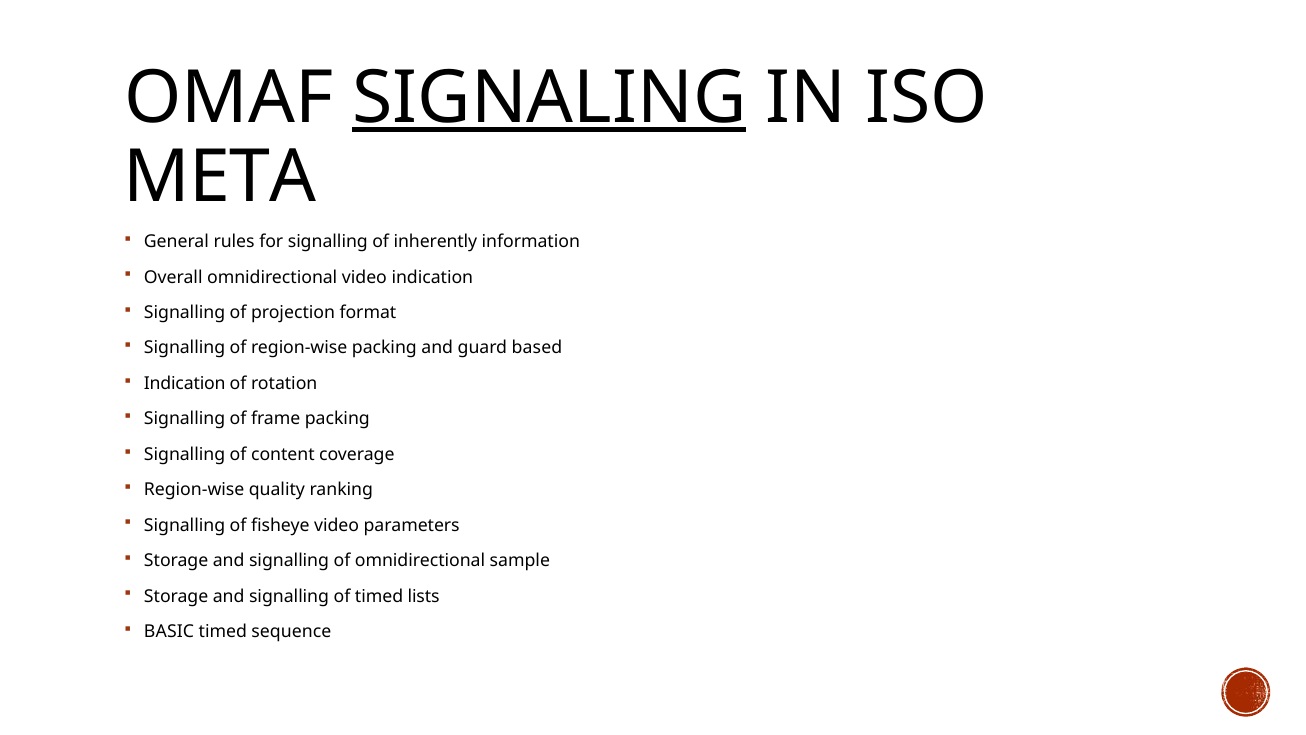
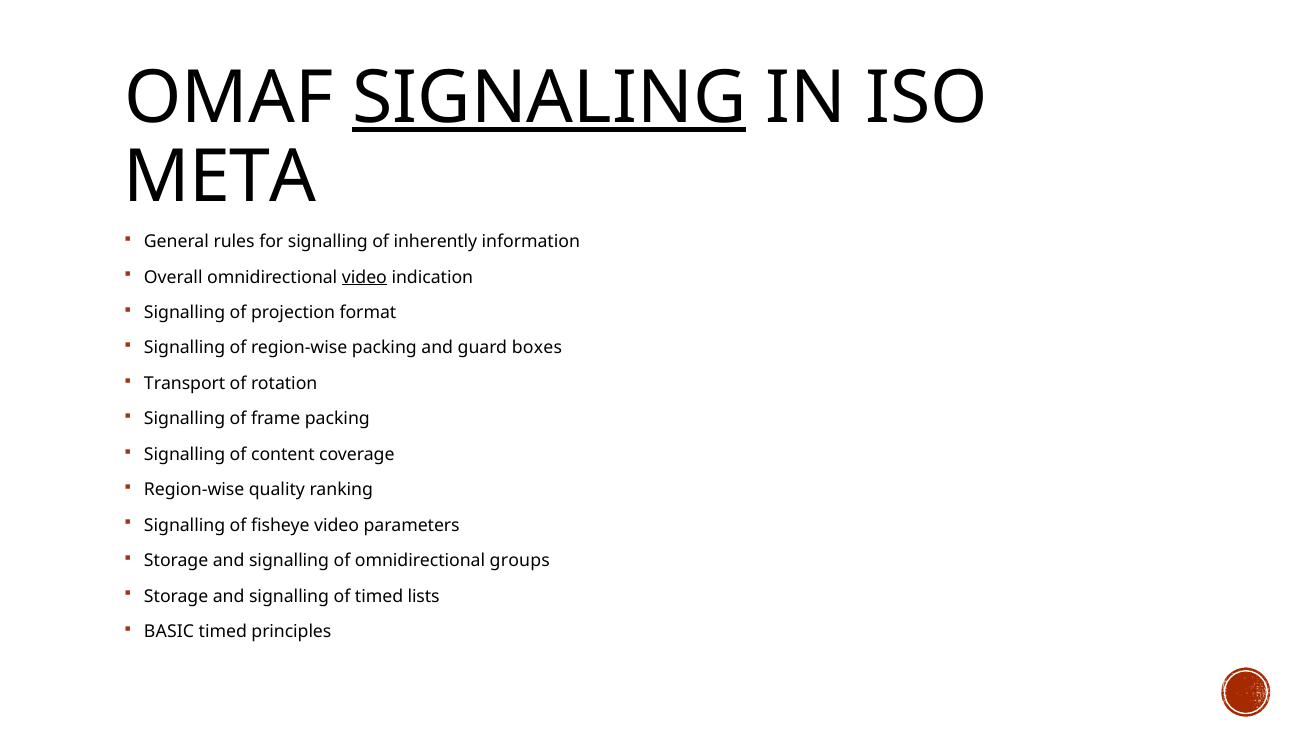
video underline: none -> present (364, 277)
based: based -> boxes (537, 348)
Indication: Indication -> Transport (185, 383)
sample: sample -> groups (520, 561)
sequence: sequence -> principles (291, 631)
